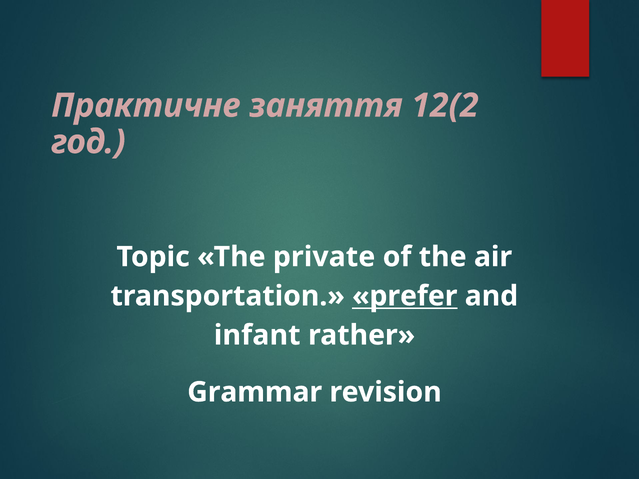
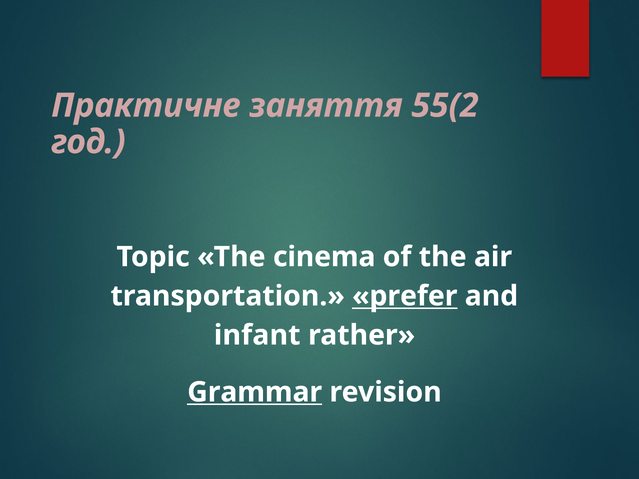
12(2: 12(2 -> 55(2 (445, 106)
private: private -> cinema (324, 257)
Grammar underline: none -> present (255, 392)
